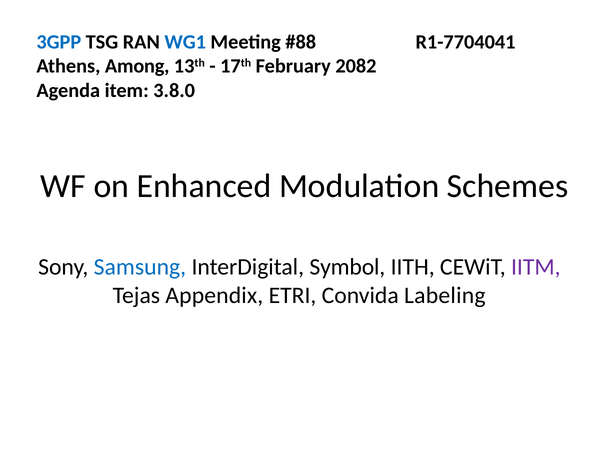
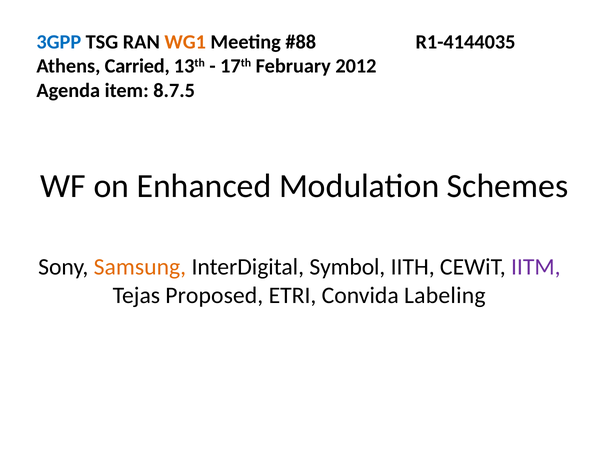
WG1 colour: blue -> orange (185, 42)
R1-7704041: R1-7704041 -> R1-4144035 (466, 42)
Among: Among -> Carried (137, 66)
2082: 2082 -> 2012 (356, 66)
3.8.0: 3.8.0 -> 8.7.5 (174, 91)
Samsung colour: blue -> orange (140, 268)
Appendix: Appendix -> Proposed (214, 296)
